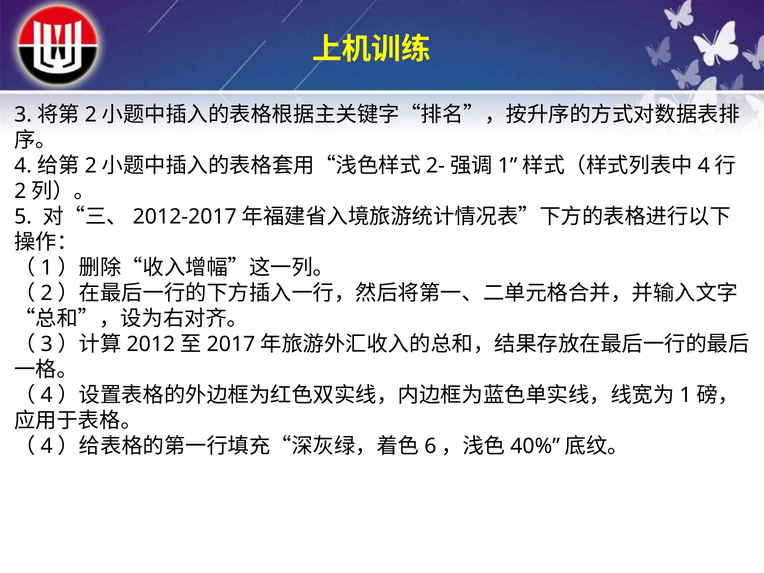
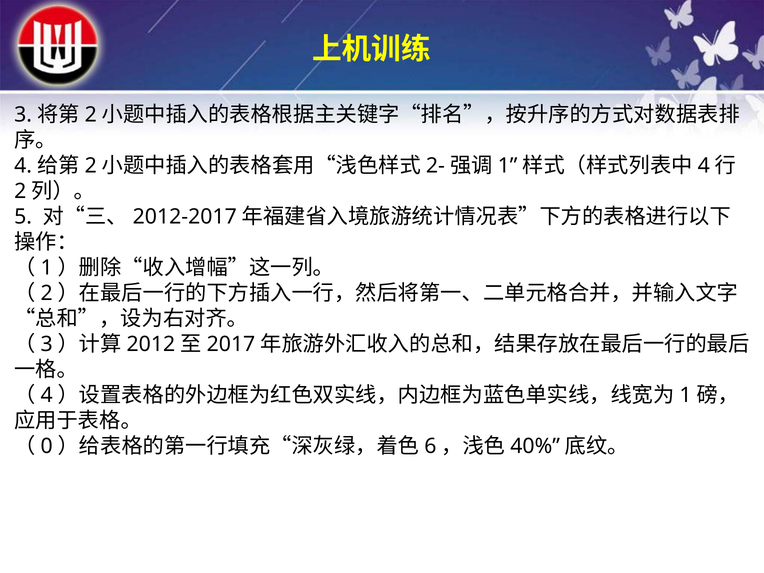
4: 4 -> 0 (47, 446)
